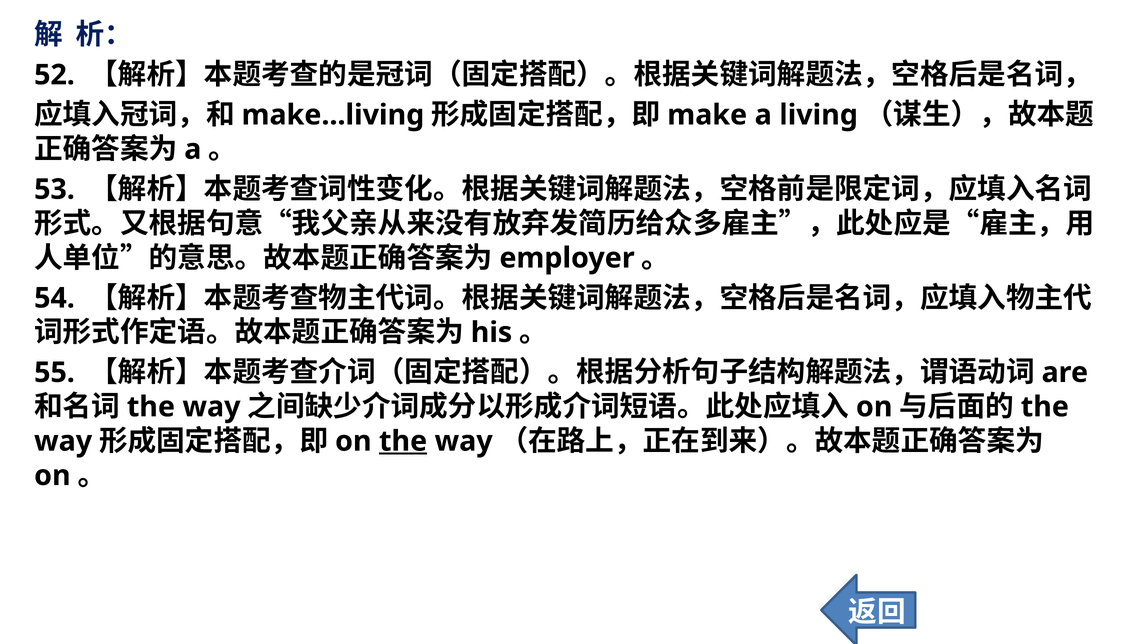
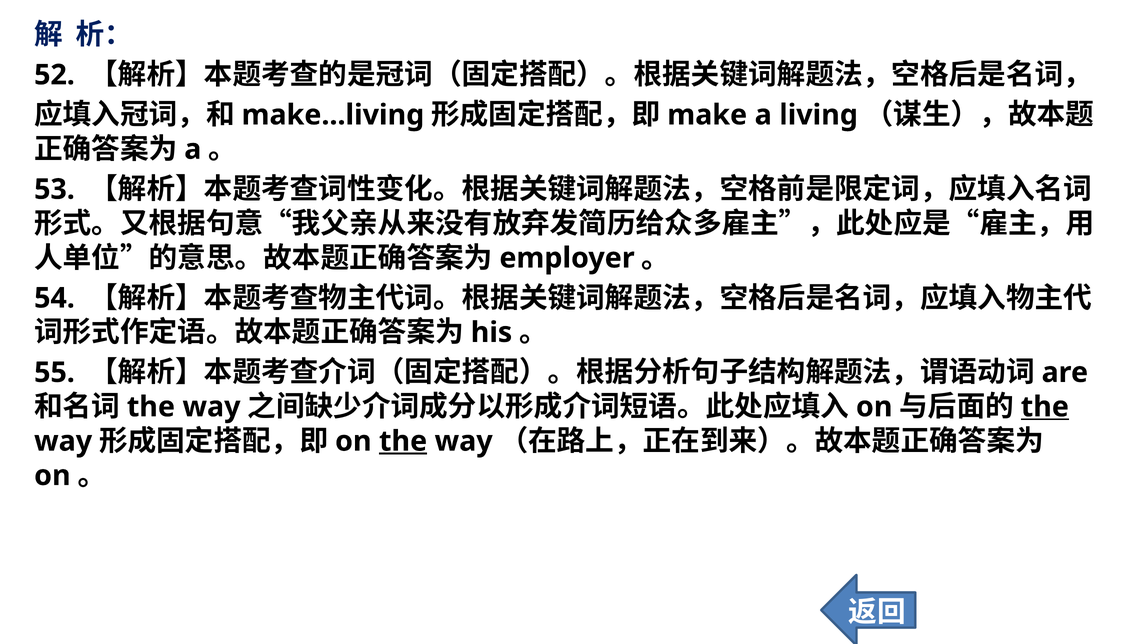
the underline: none -> present (1045, 407)
